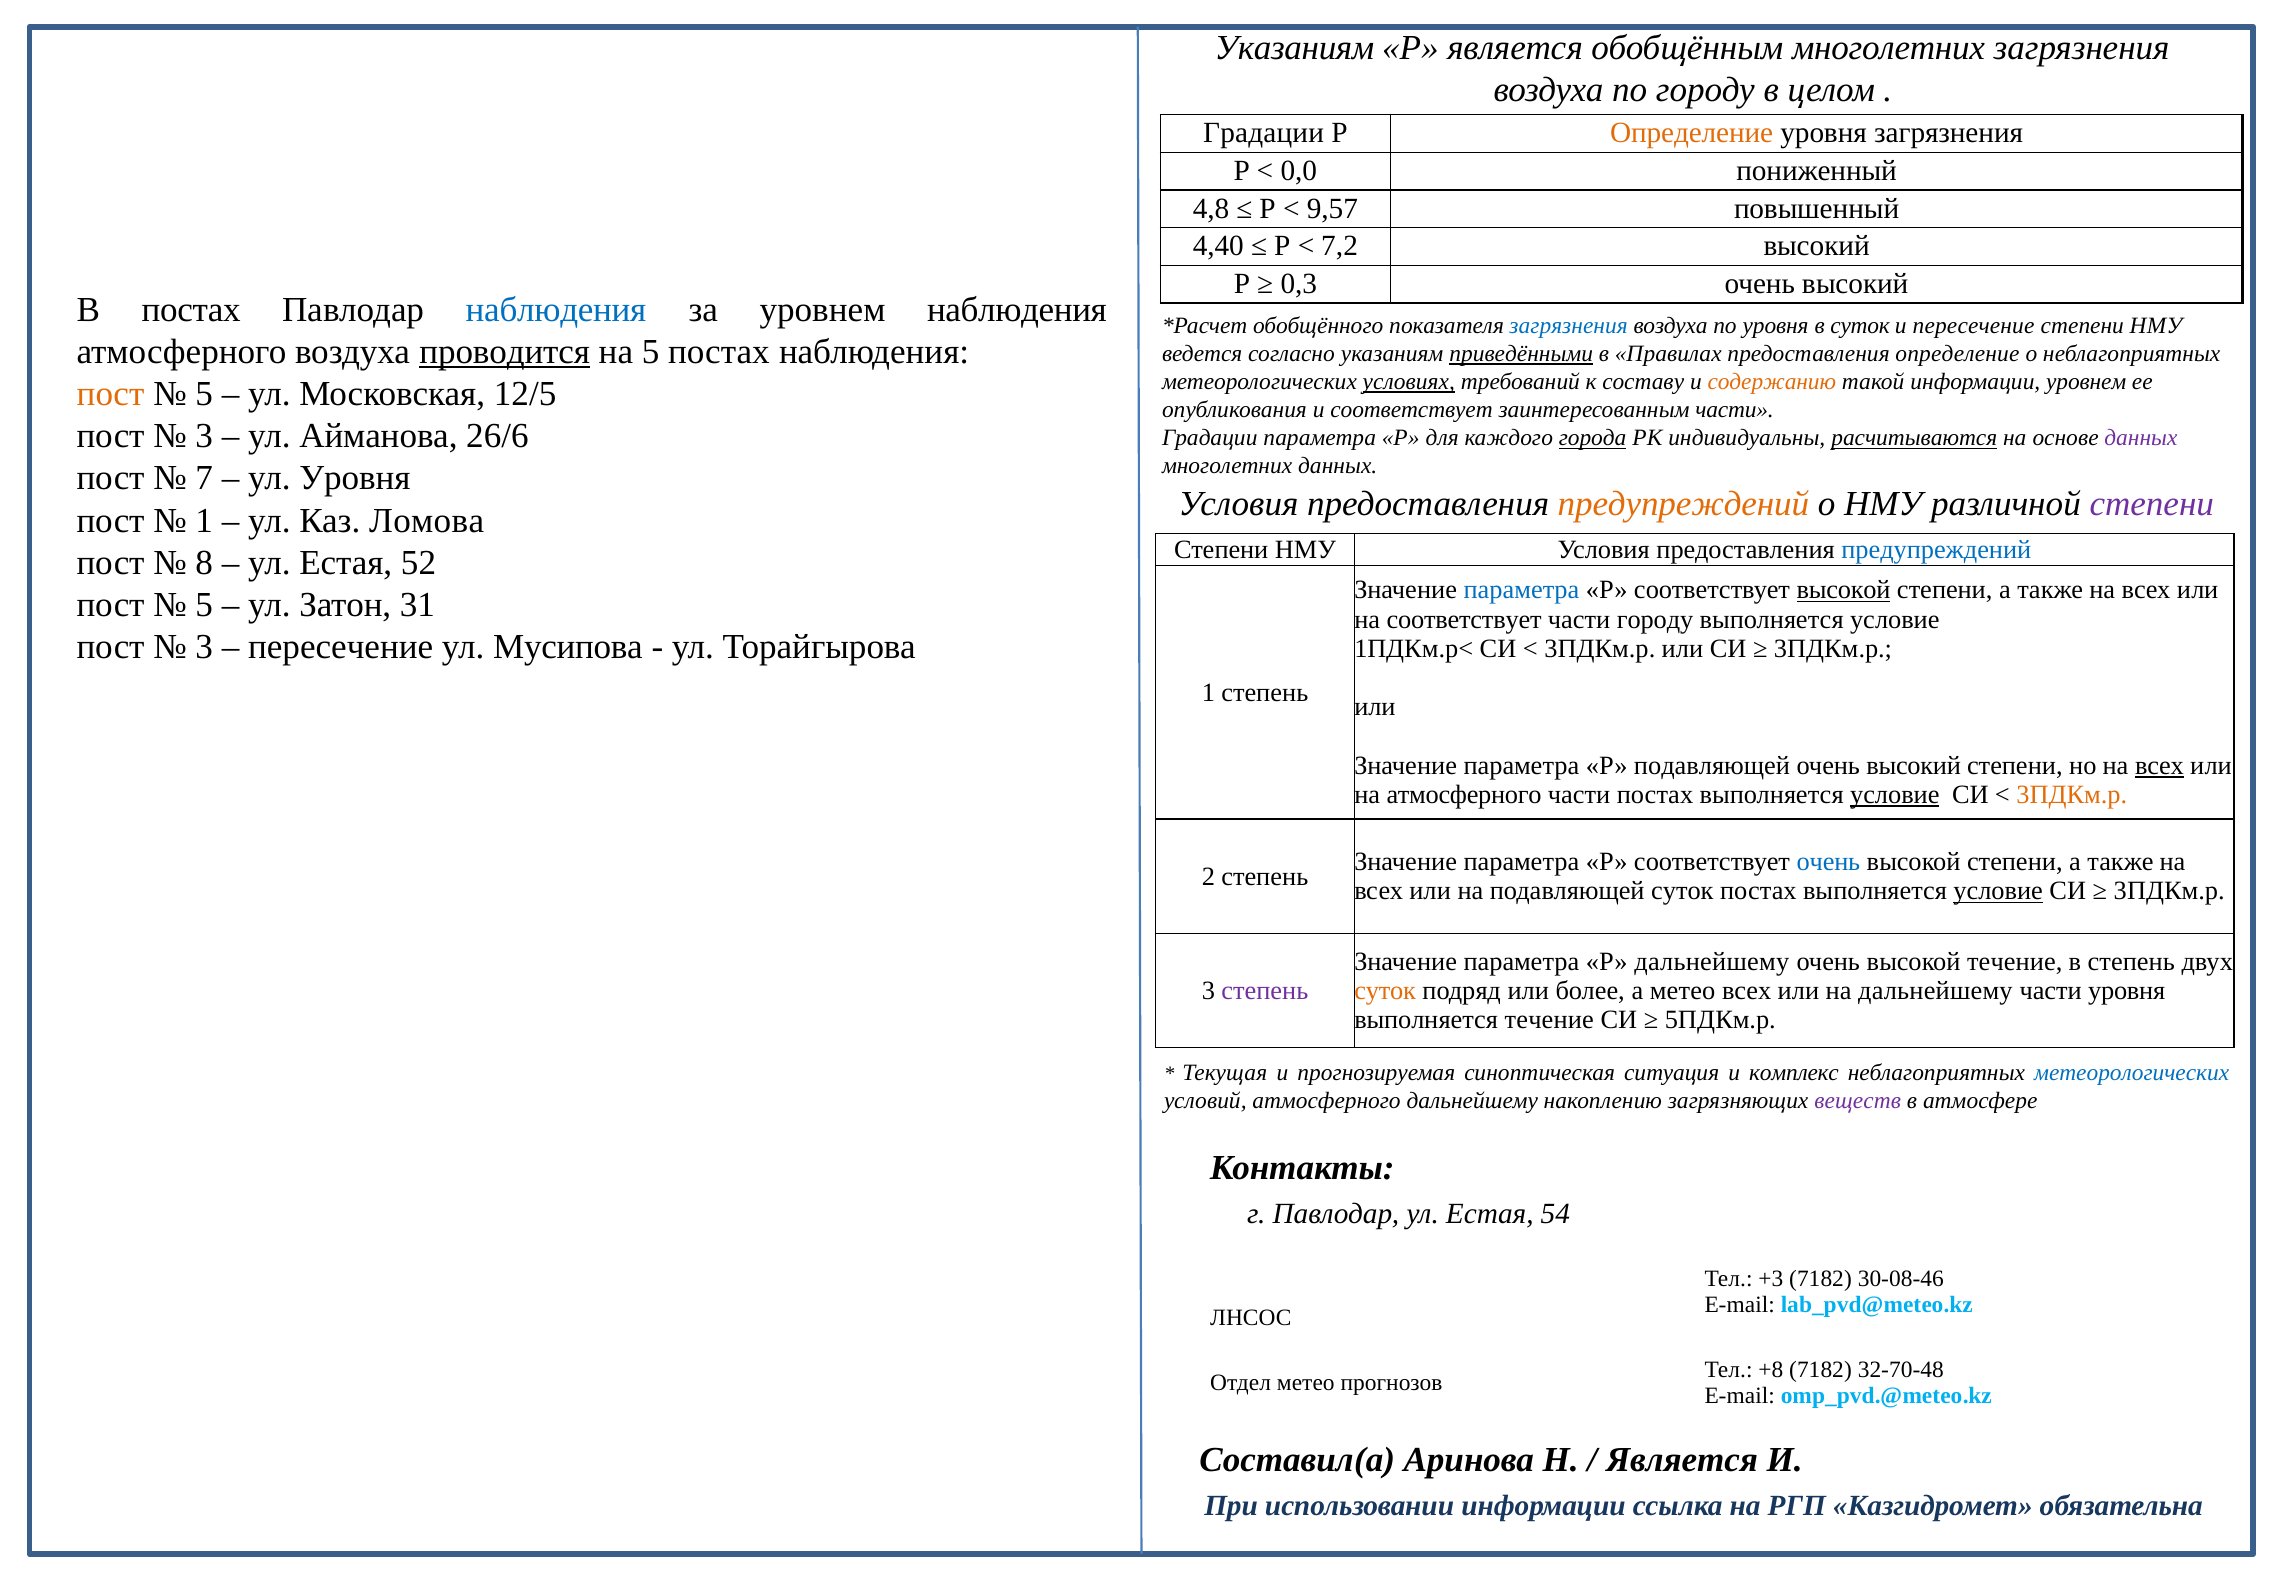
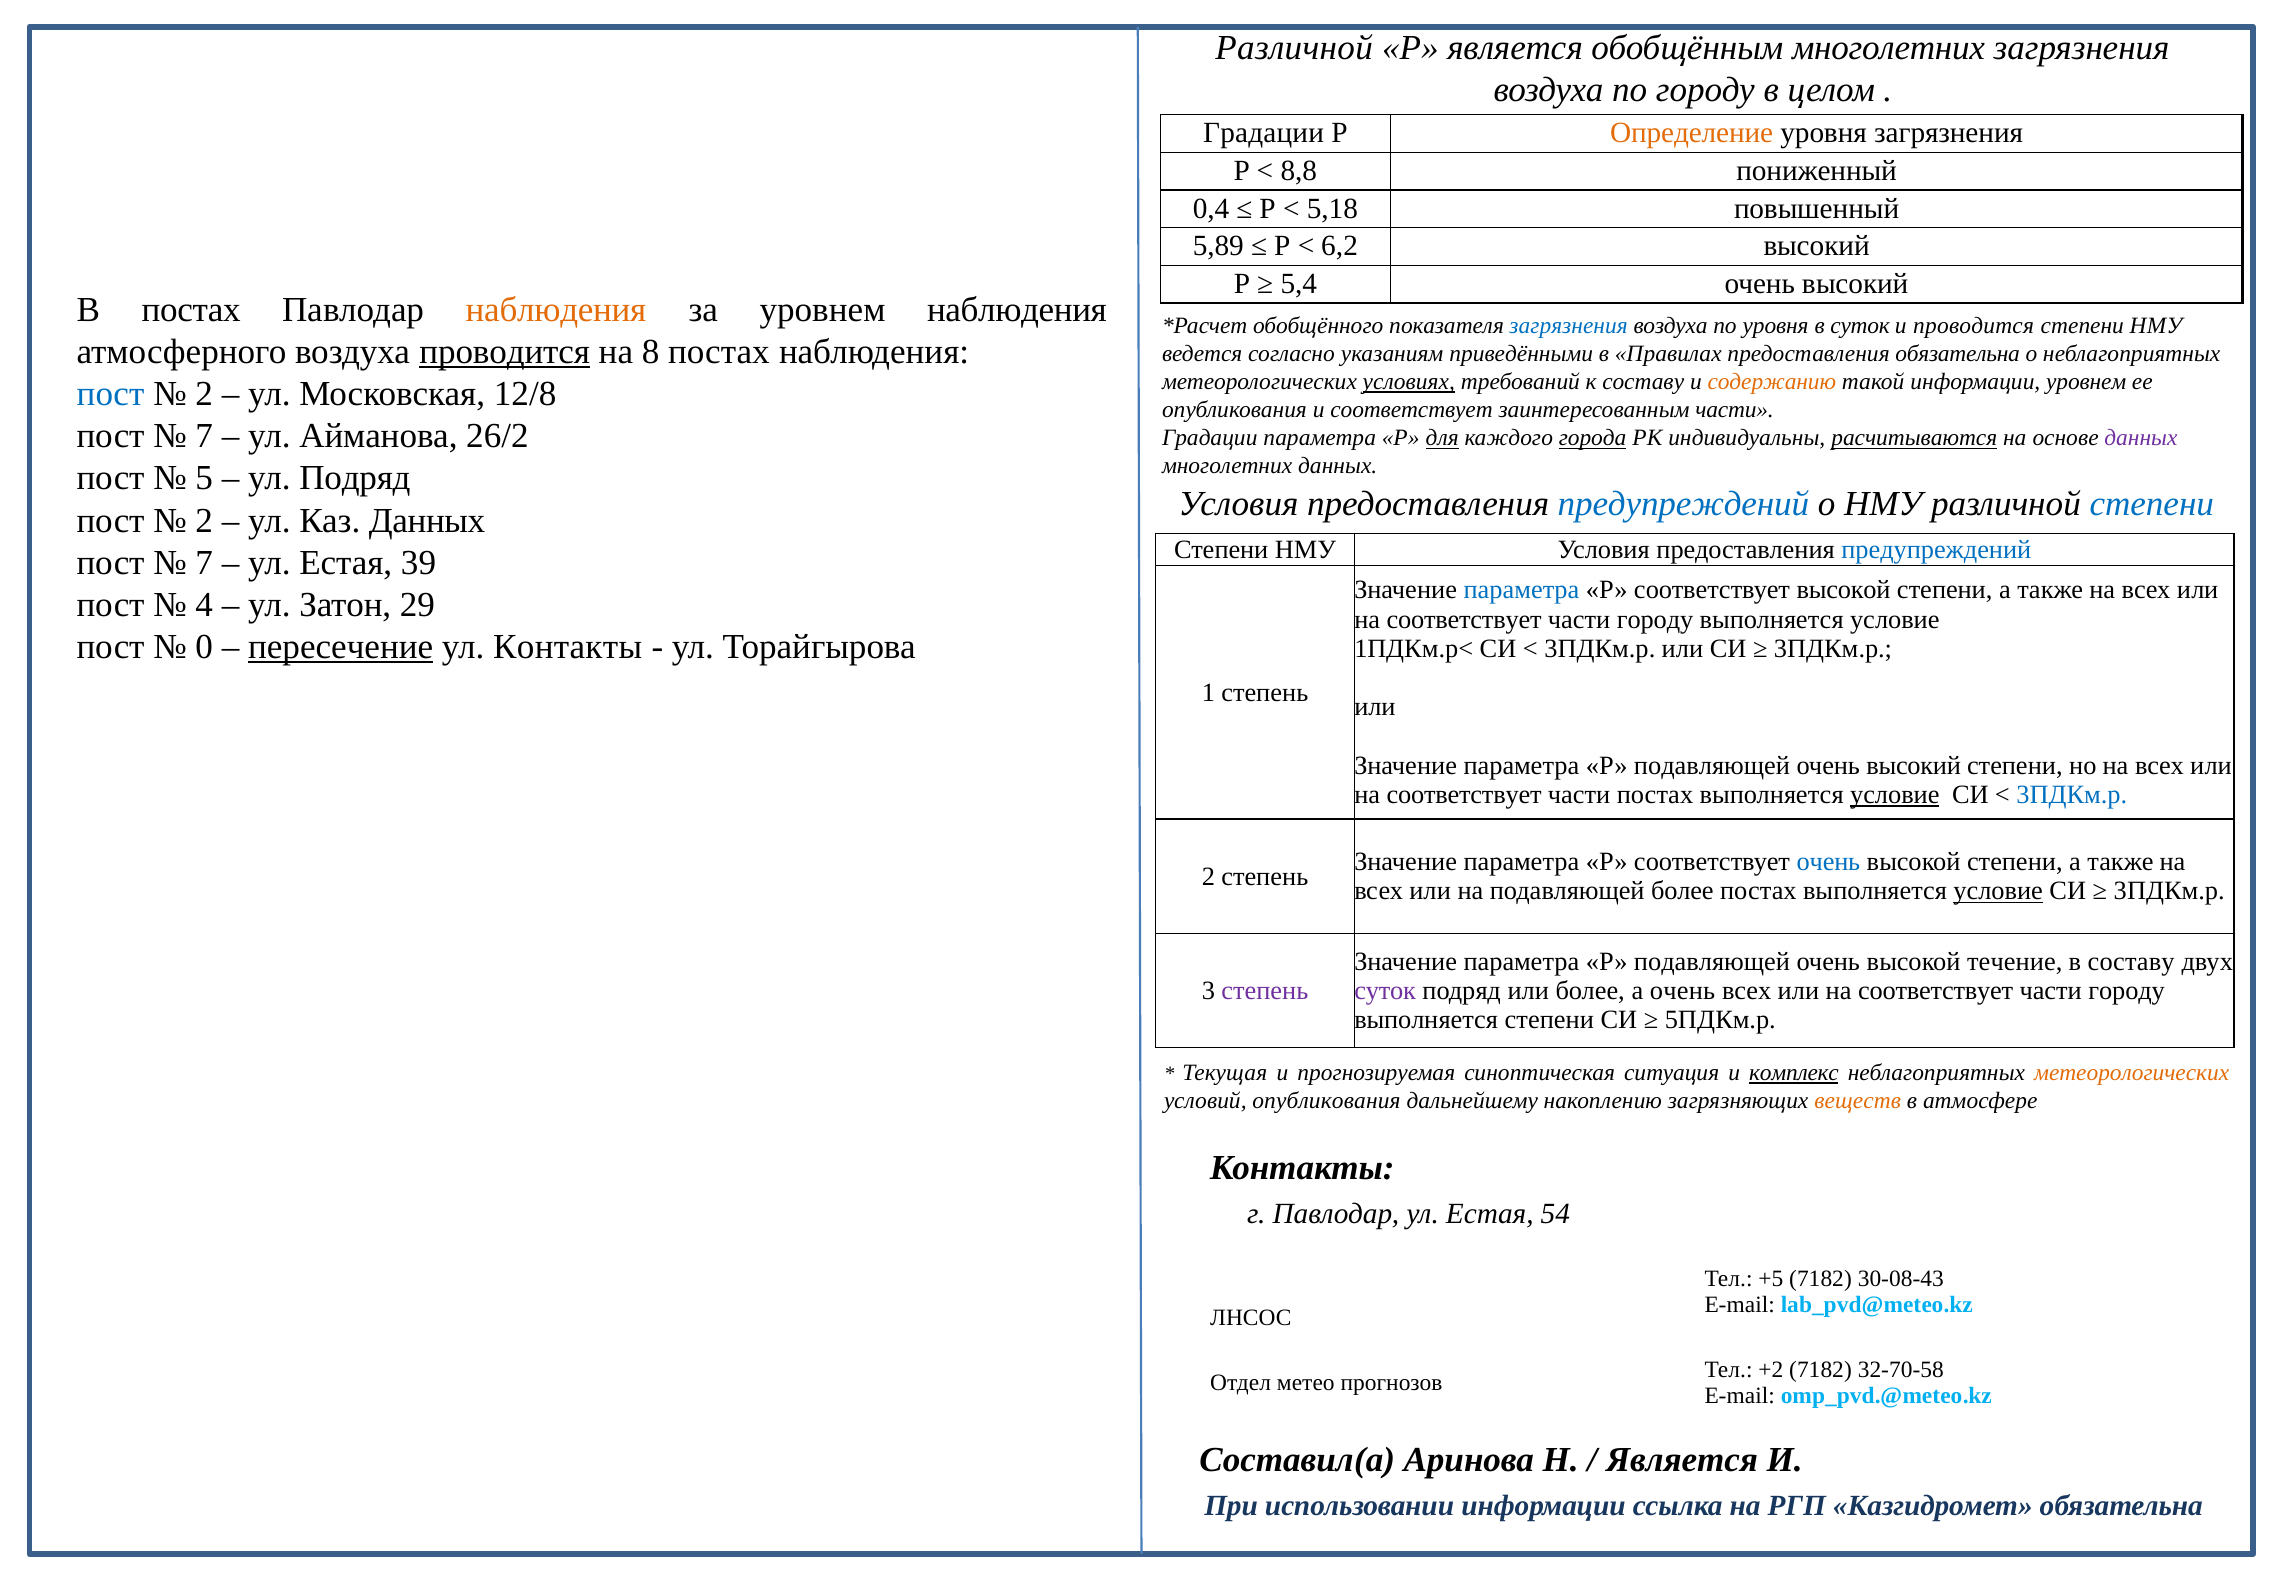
Указаниям: Указаниям -> Различной (1294, 48)
0,0: 0,0 -> 8,8 (1299, 171)
4,8: 4,8 -> 0,4 (1211, 209)
9,57: 9,57 -> 5,18 (1332, 209)
4,40: 4,40 -> 5,89 (1218, 246)
7,2: 7,2 -> 6,2 (1340, 246)
0,3: 0,3 -> 5,4 (1299, 284)
наблюдения colour: blue -> orange (556, 310)
и пересечение: пересечение -> проводится (1974, 326)
на 5: 5 -> 8 (651, 352)
приведёнными underline: present -> none (1521, 354)
предоставления определение: определение -> обязательна (1958, 354)
пост colour: orange -> blue (111, 394)
5: 5 -> 2 (204, 394)
12/5: 12/5 -> 12/8 (525, 394)
3: 3 -> 7 (204, 436)
26/6: 26/6 -> 26/2 (497, 436)
для underline: none -> present (1442, 438)
7: 7 -> 5 (204, 478)
ул Уровня: Уровня -> Подряд (355, 478)
предупреждений colour: orange -> blue (1683, 503)
степени colour: purple -> blue (2152, 503)
1: 1 -> 2 (204, 520)
Каз Ломова: Ломова -> Данных (427, 520)
8: 8 -> 7 (204, 562)
52: 52 -> 39 (419, 562)
высокой underline: present -> none (1844, 590)
5: 5 -> 4 (204, 605)
31: 31 -> 29 (417, 605)
3: 3 -> 0 (204, 647)
пересечение underline: none -> present (341, 647)
ул Мусипова: Мусипова -> Контакты (568, 647)
всех underline: present -> none (2159, 765)
атмосферного: атмосферного -> соответствует (1464, 794)
3ПДКм.р colour: orange -> blue (2072, 794)
подавляющей суток: суток -> более (1682, 891)
дальнейшему: дальнейшему -> подавляющей (1712, 961)
в степень: степень -> составу (2131, 961)
суток colour: orange -> purple (1385, 990)
а метео: метео -> очень (1683, 990)
дальнейшему: дальнейшему -> соответствует (1936, 990)
уровня: уровня -> городу (2127, 990)
выполняется течение: течение -> степени (1549, 1020)
комплекс underline: none -> present (1794, 1073)
метеорологических colour: blue -> orange (2132, 1073)
условий атмосферного: атмосферного -> опубликования (1326, 1101)
веществ colour: purple -> orange (1858, 1101)
+3: +3 -> +5 (1771, 1278)
30-08-46: 30-08-46 -> 30-08-43 (1901, 1278)
+8: +8 -> +2 (1771, 1369)
32-70-48: 32-70-48 -> 32-70-58 (1901, 1369)
